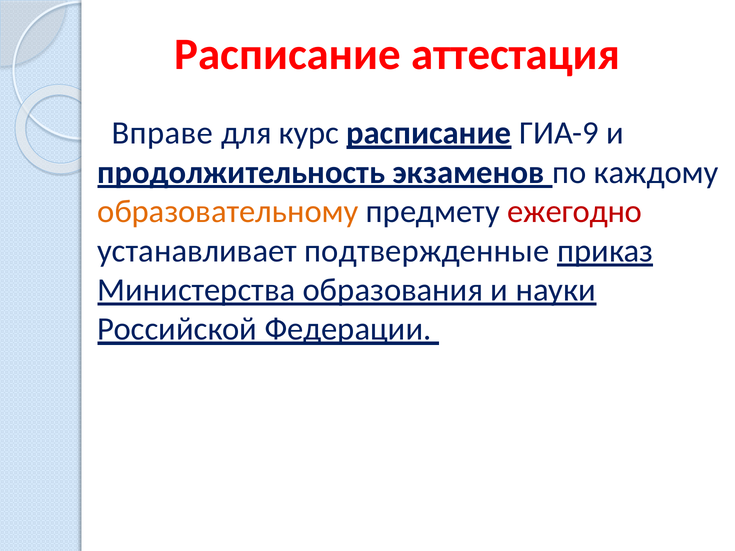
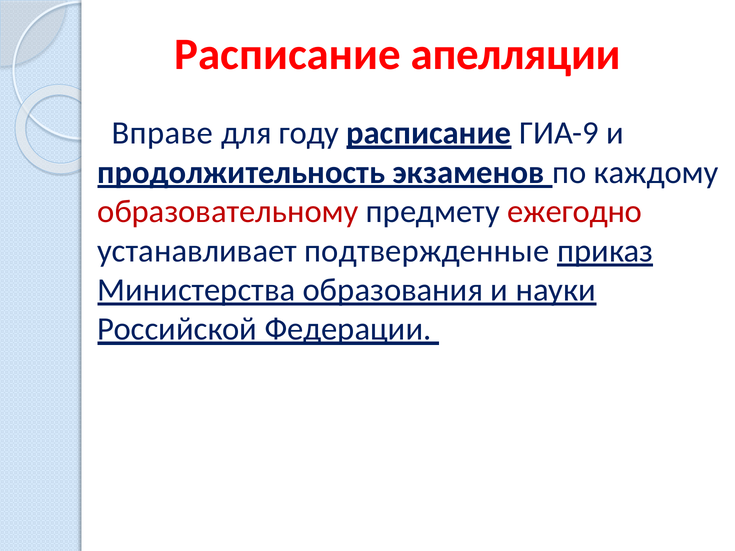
аттестация: аттестация -> апелляции (516, 55)
курс: курс -> году (309, 133)
образовательному colour: orange -> red (228, 212)
